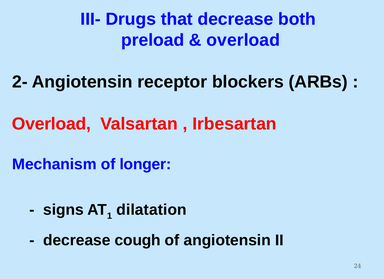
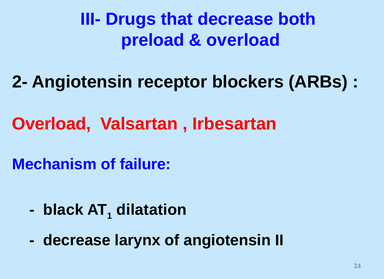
longer: longer -> failure (145, 165)
signs: signs -> black (63, 210)
cough: cough -> larynx (138, 241)
